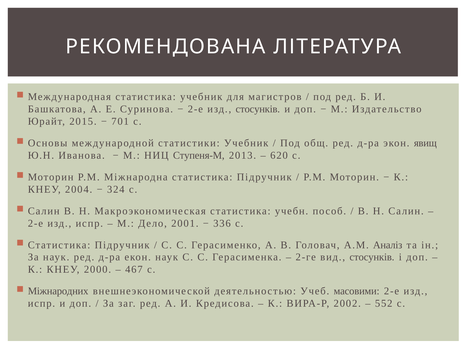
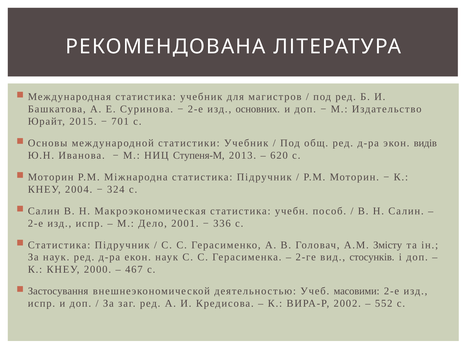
изд стосунків: стосунків -> основних (258, 109)
явищ: явищ -> видів (425, 143)
Аналіз: Аналіз -> Змісту (388, 245)
Міжнародних: Міжнародних -> Застосування (58, 291)
